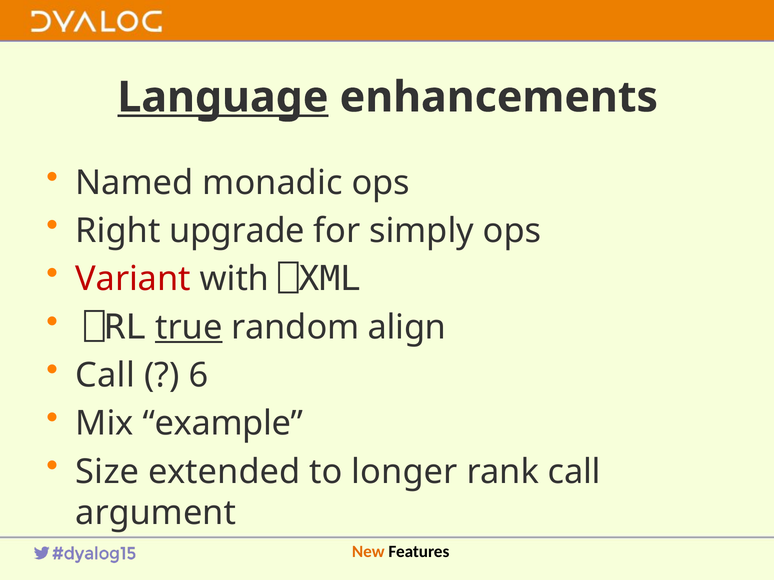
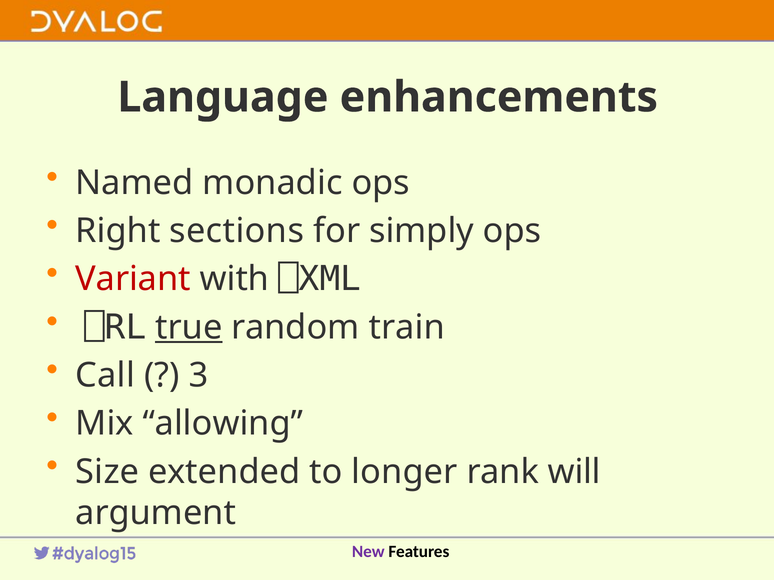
Language underline: present -> none (223, 97)
upgrade: upgrade -> sections (237, 231)
align: align -> train (407, 328)
6: 6 -> 3 (199, 376)
example: example -> allowing (223, 424)
rank call: call -> will (574, 472)
New colour: orange -> purple (368, 552)
